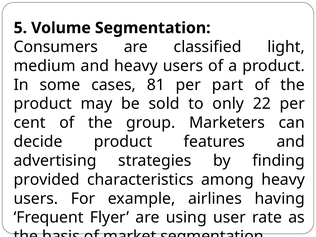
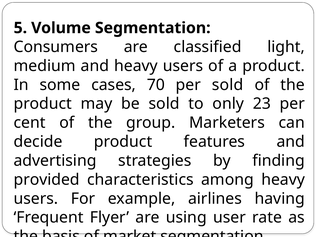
81: 81 -> 70 (156, 85)
per part: part -> sold (228, 85)
22: 22 -> 23 (262, 104)
